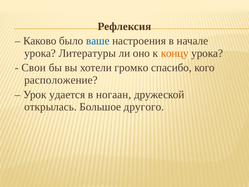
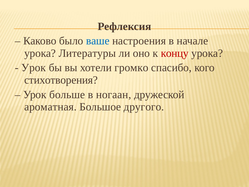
концу colour: orange -> red (175, 53)
Свои: Свои -> Урок (34, 68)
расположение: расположение -> стихотворения (61, 80)
удается: удается -> больше (67, 94)
открылась: открылась -> ароматная (50, 107)
